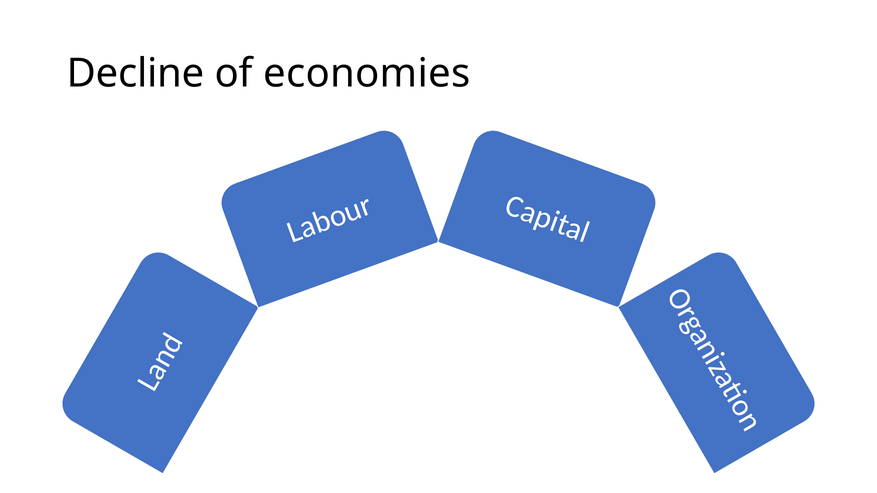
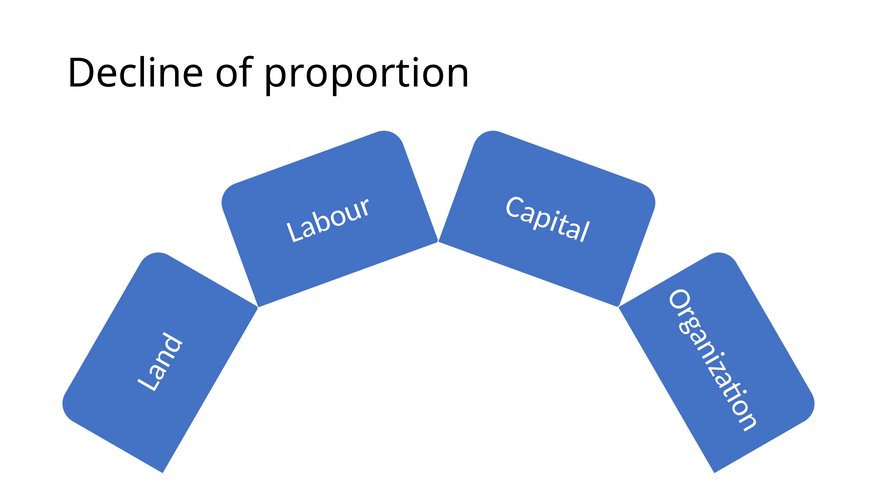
economies: economies -> proportion (367, 74)
